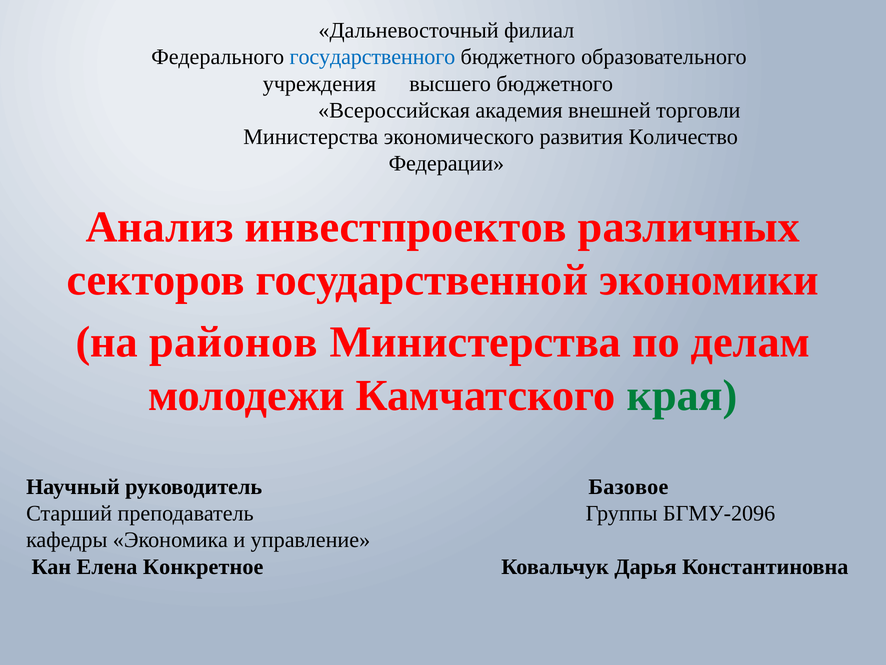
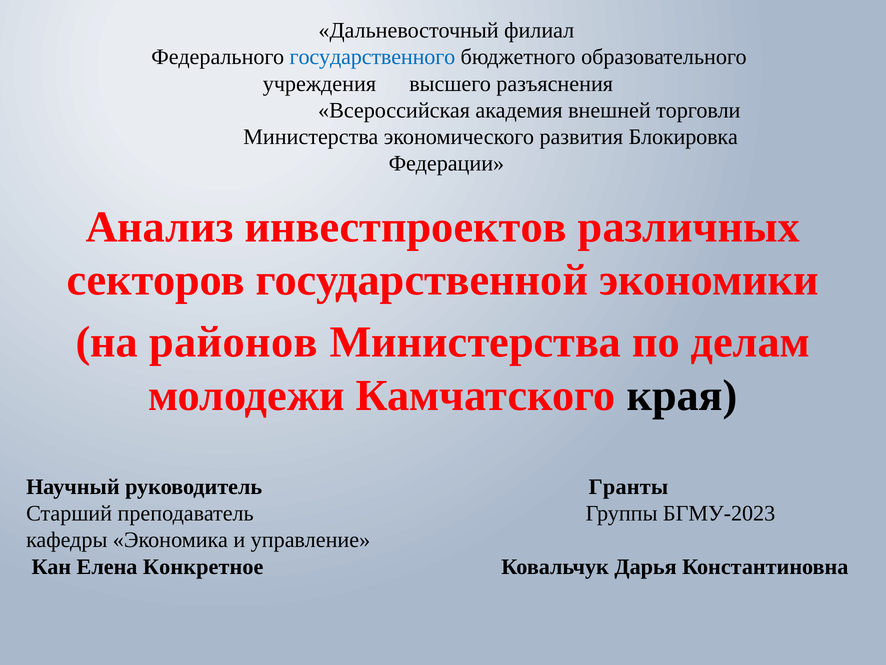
высшего бюджетного: бюджетного -> разъяснения (555, 84)
Количество: Количество -> Блокировка (683, 137)
края colour: green -> black (682, 395)
Базовое: Базовое -> Гранты (628, 487)
БГМУ-2096: БГМУ-2096 -> БГМУ-2023 (719, 513)
